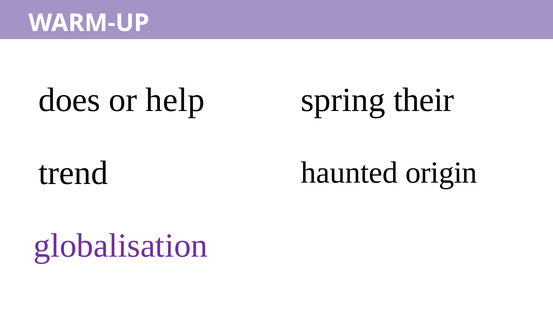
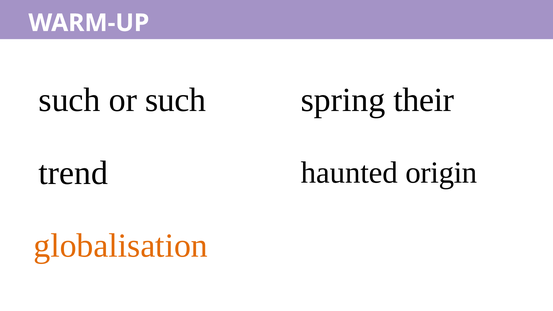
does: does -> such (69, 100)
or help: help -> such (176, 100)
globalisation colour: purple -> orange (121, 246)
